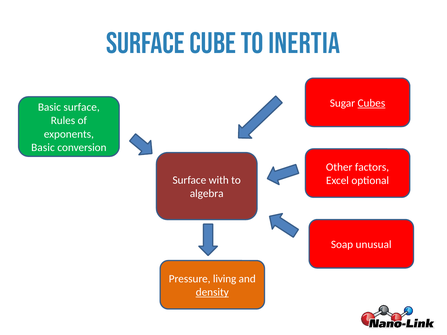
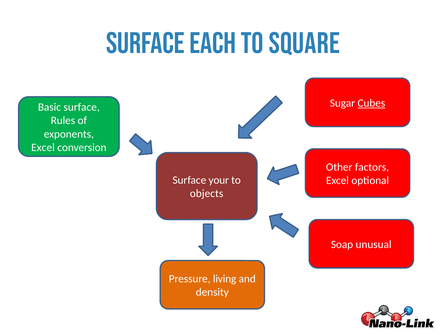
CUBE: CUBE -> EACH (213, 43)
INERTIA: INERTIA -> SQUARE (304, 43)
Basic: Basic -> Excel (43, 148)
with: with -> your (219, 180)
algebra: algebra -> objects (207, 194)
density underline: present -> none (212, 292)
